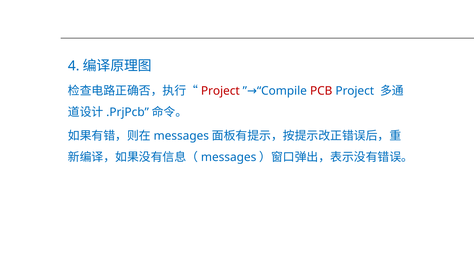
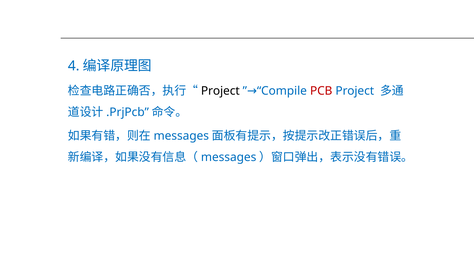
Project colour: red -> black (220, 91)
